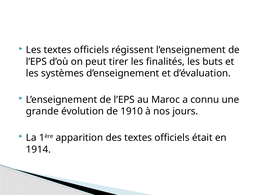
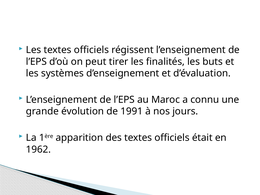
1910: 1910 -> 1991 (132, 111)
1914: 1914 -> 1962 (38, 149)
